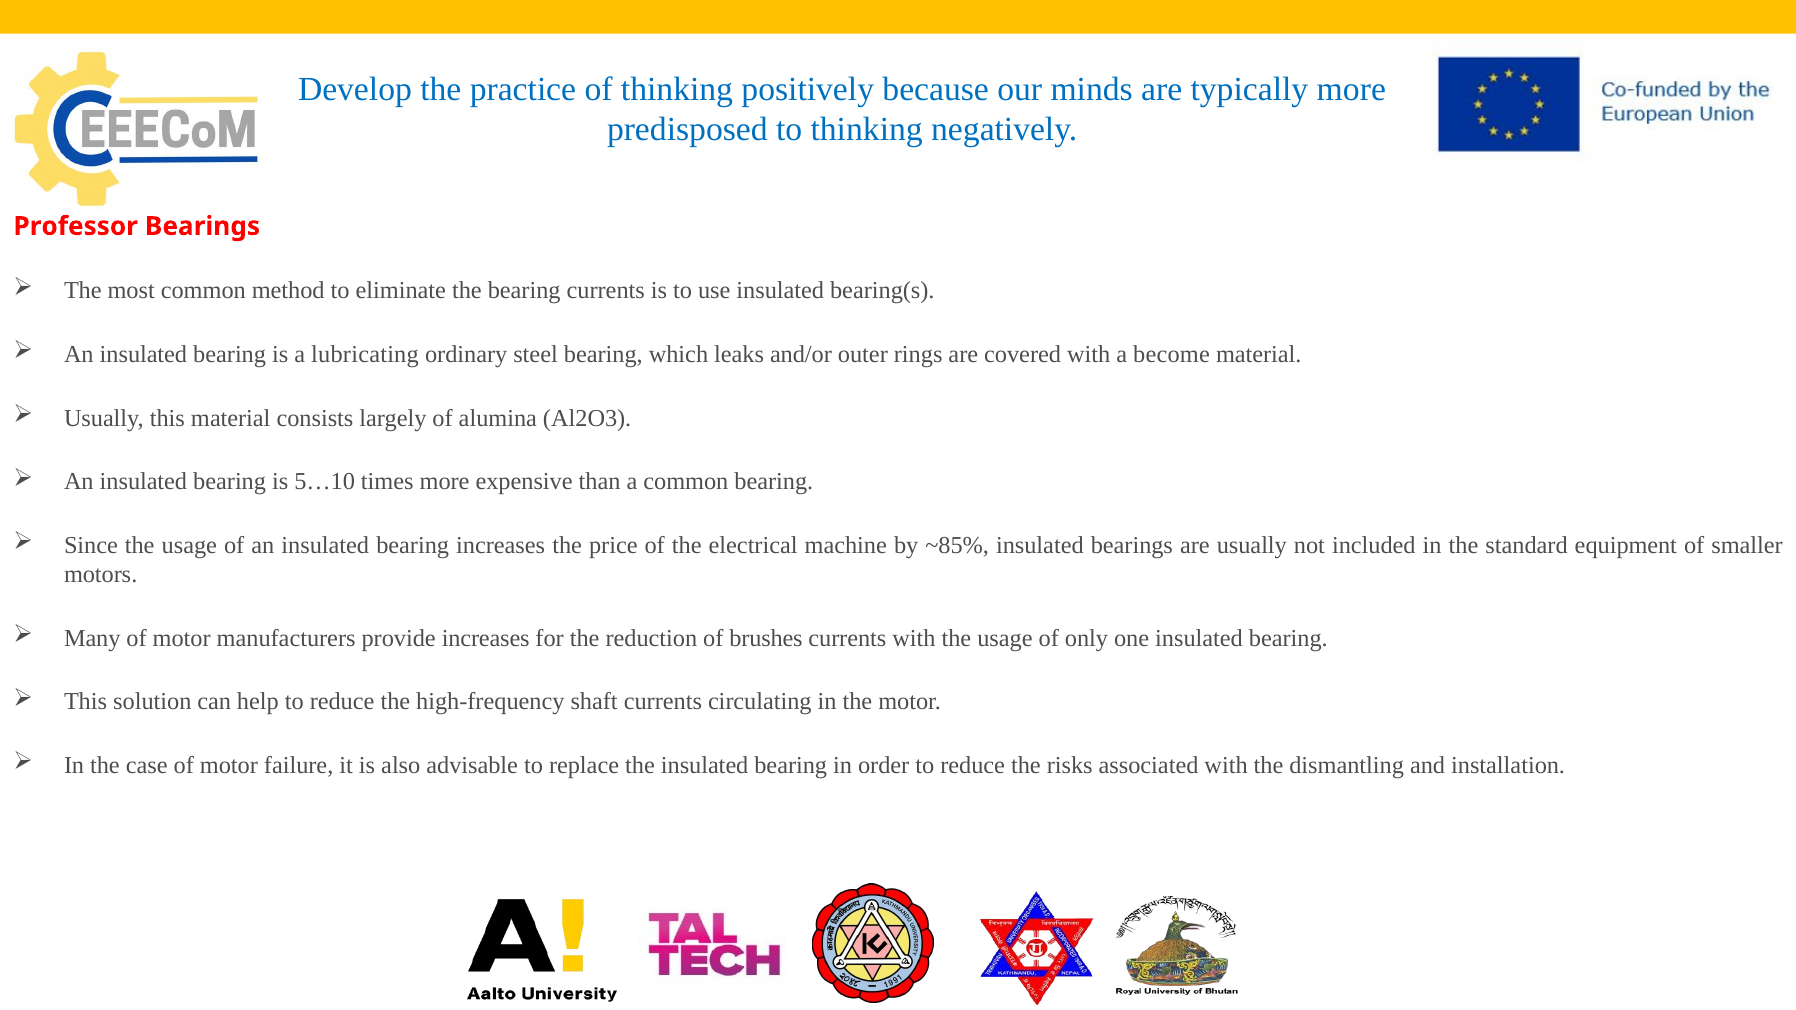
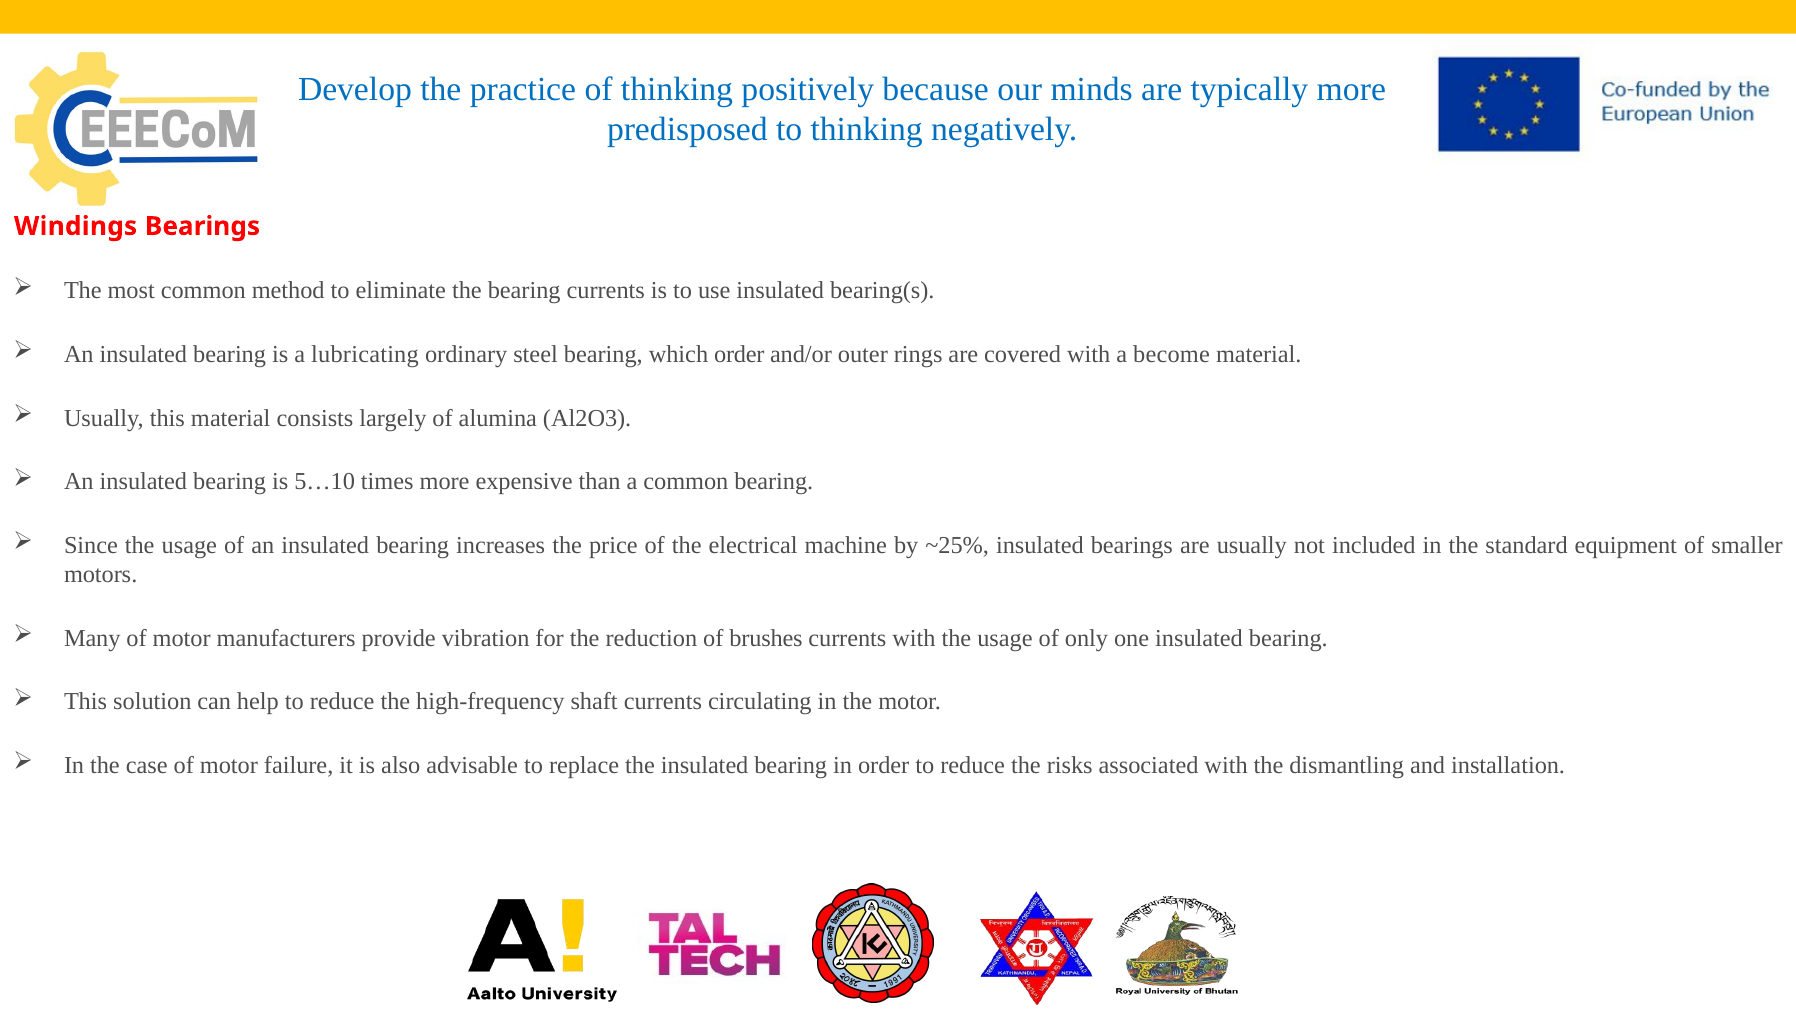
Professor: Professor -> Windings (76, 226)
which leaks: leaks -> order (739, 355)
~85%: ~85% -> ~25% (957, 546)
provide increases: increases -> vibration (486, 638)
